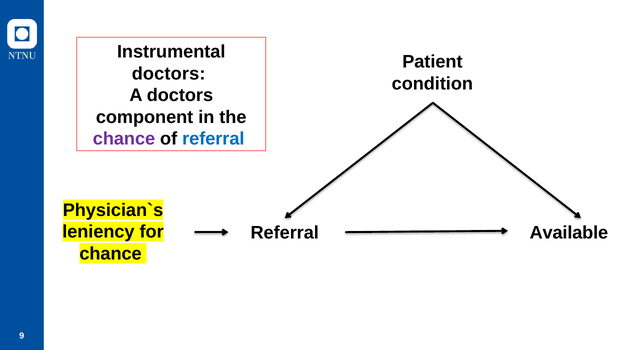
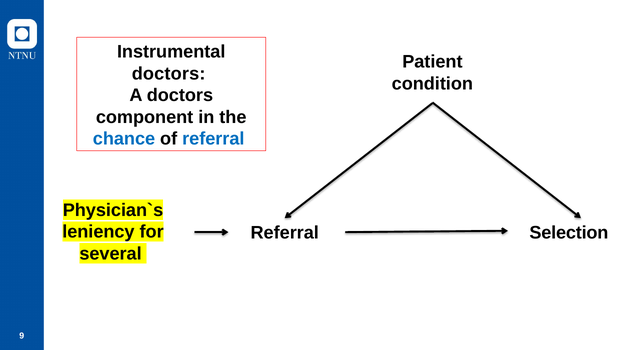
chance colour: purple -> blue (124, 139)
Available: Available -> Selection (569, 232)
chance: chance -> several (111, 253)
